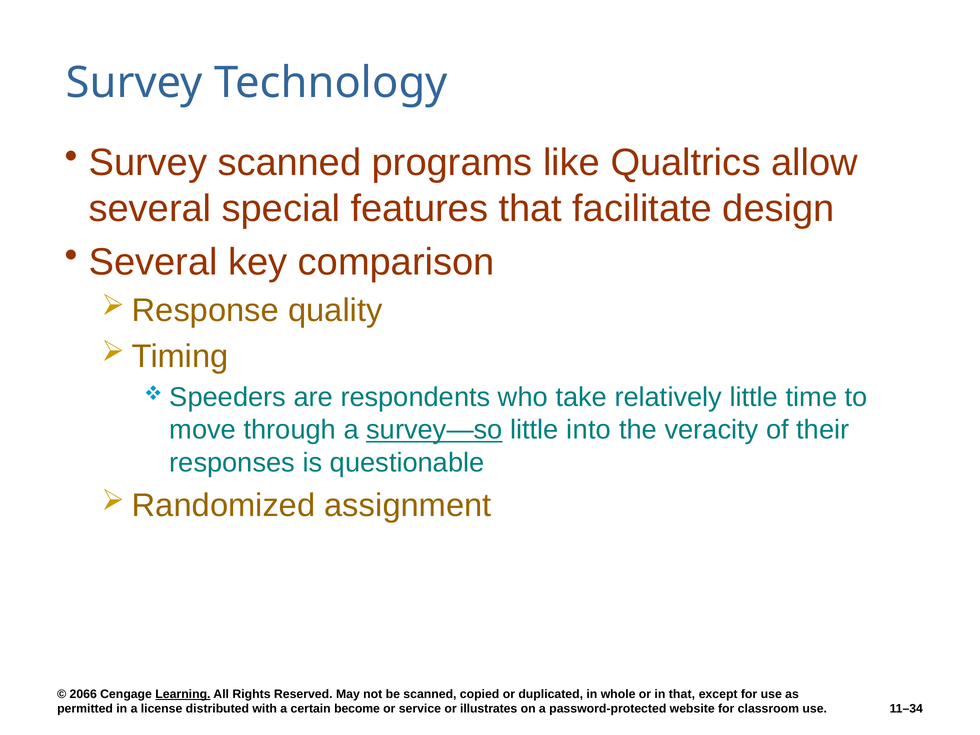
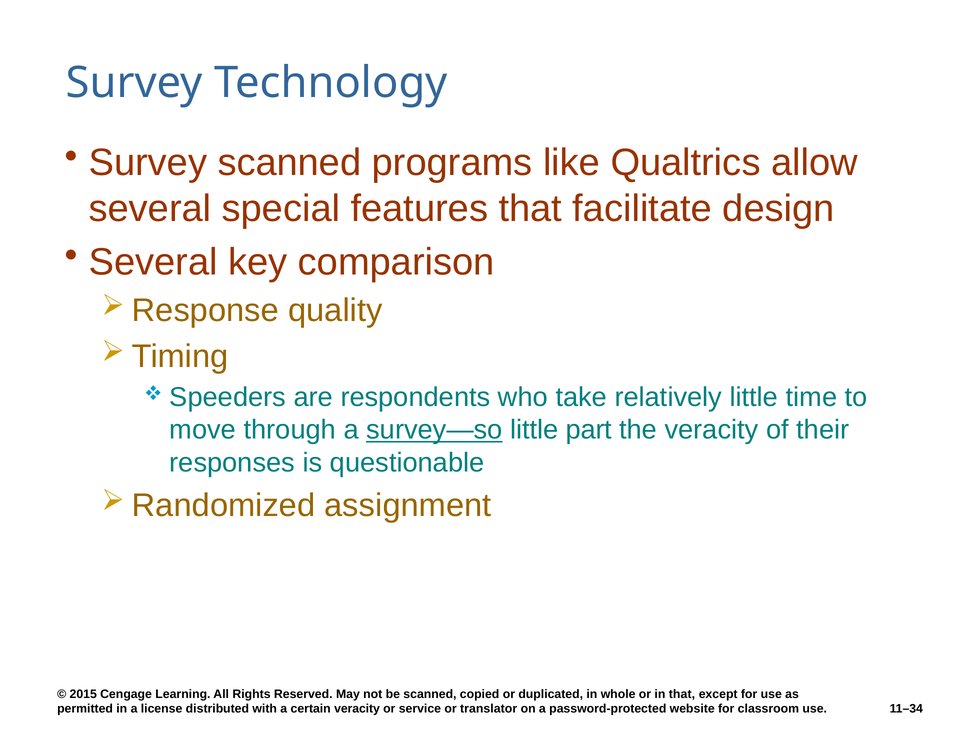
into: into -> part (589, 430)
2066: 2066 -> 2015 (83, 694)
Learning underline: present -> none (183, 694)
certain become: become -> veracity (357, 709)
illustrates: illustrates -> translator (489, 709)
